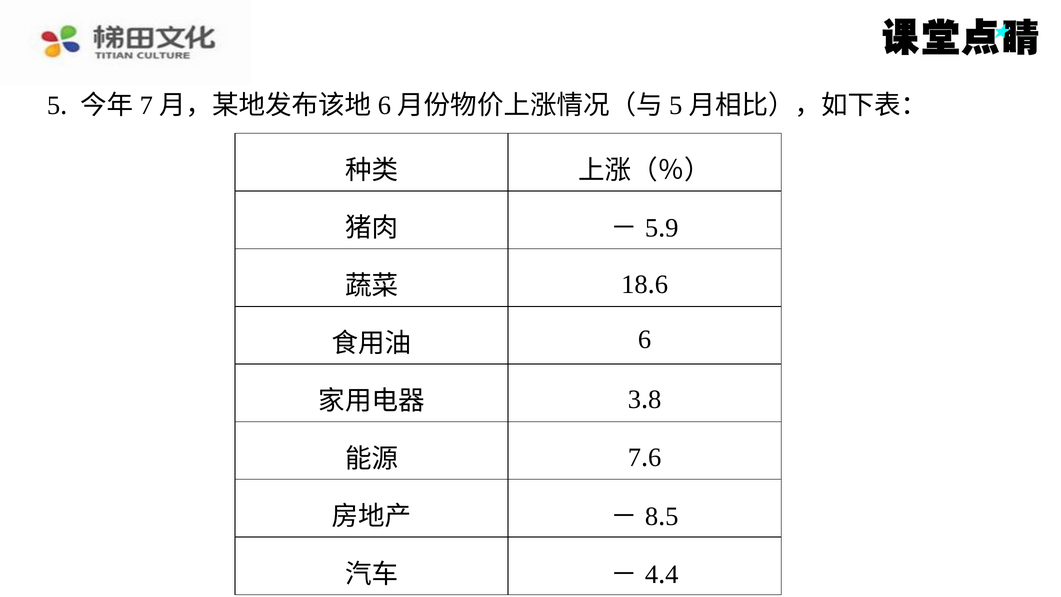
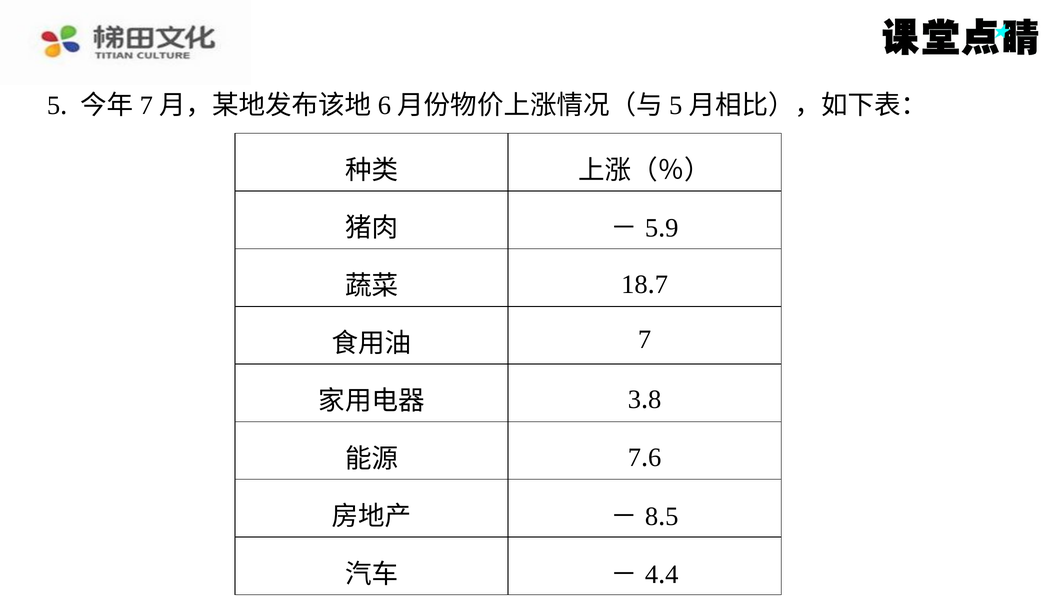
6: 6 -> 7 (661, 284)
6: 6 -> 7 (645, 340)
